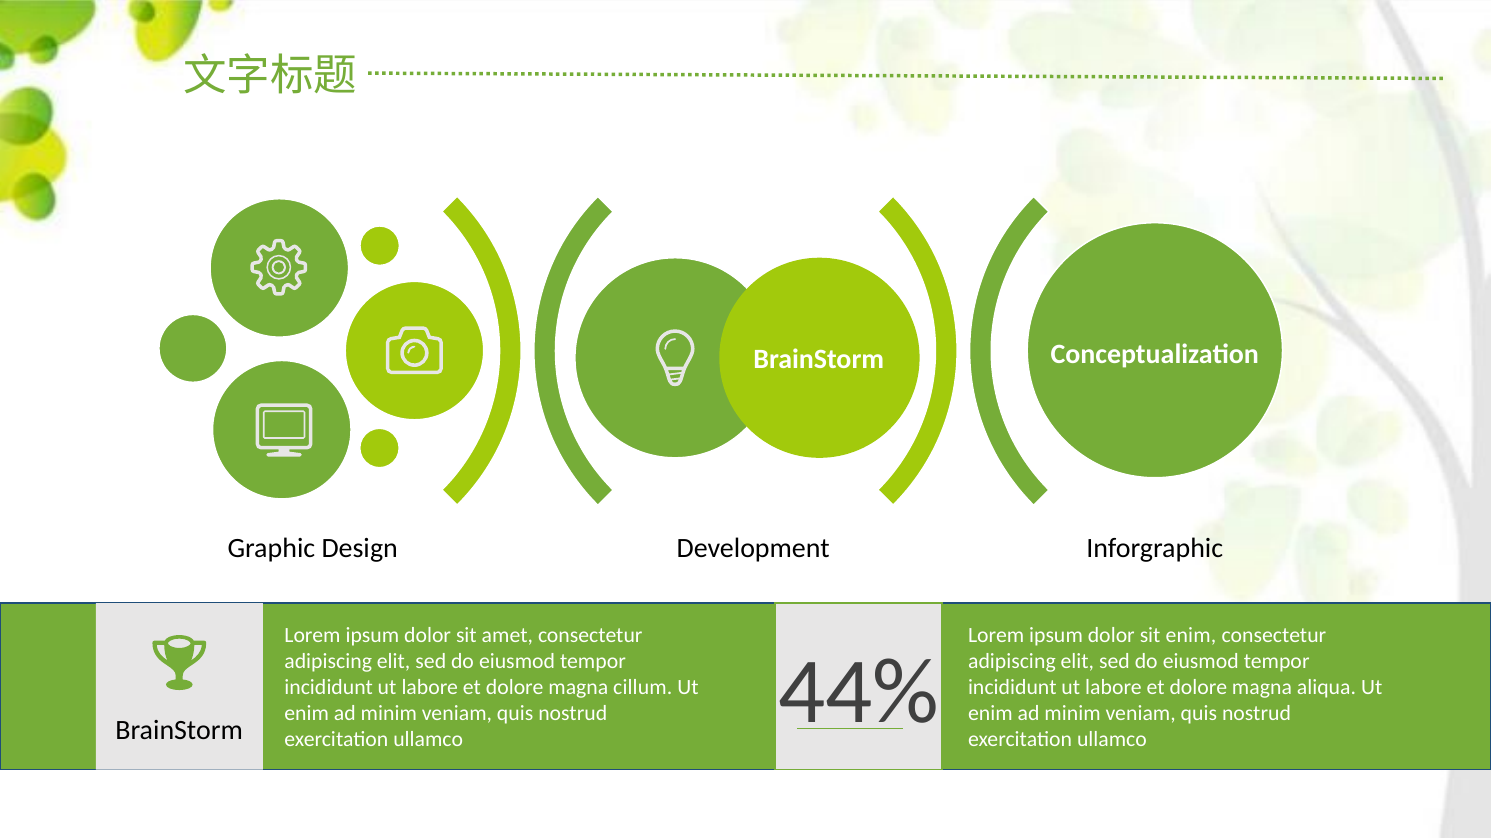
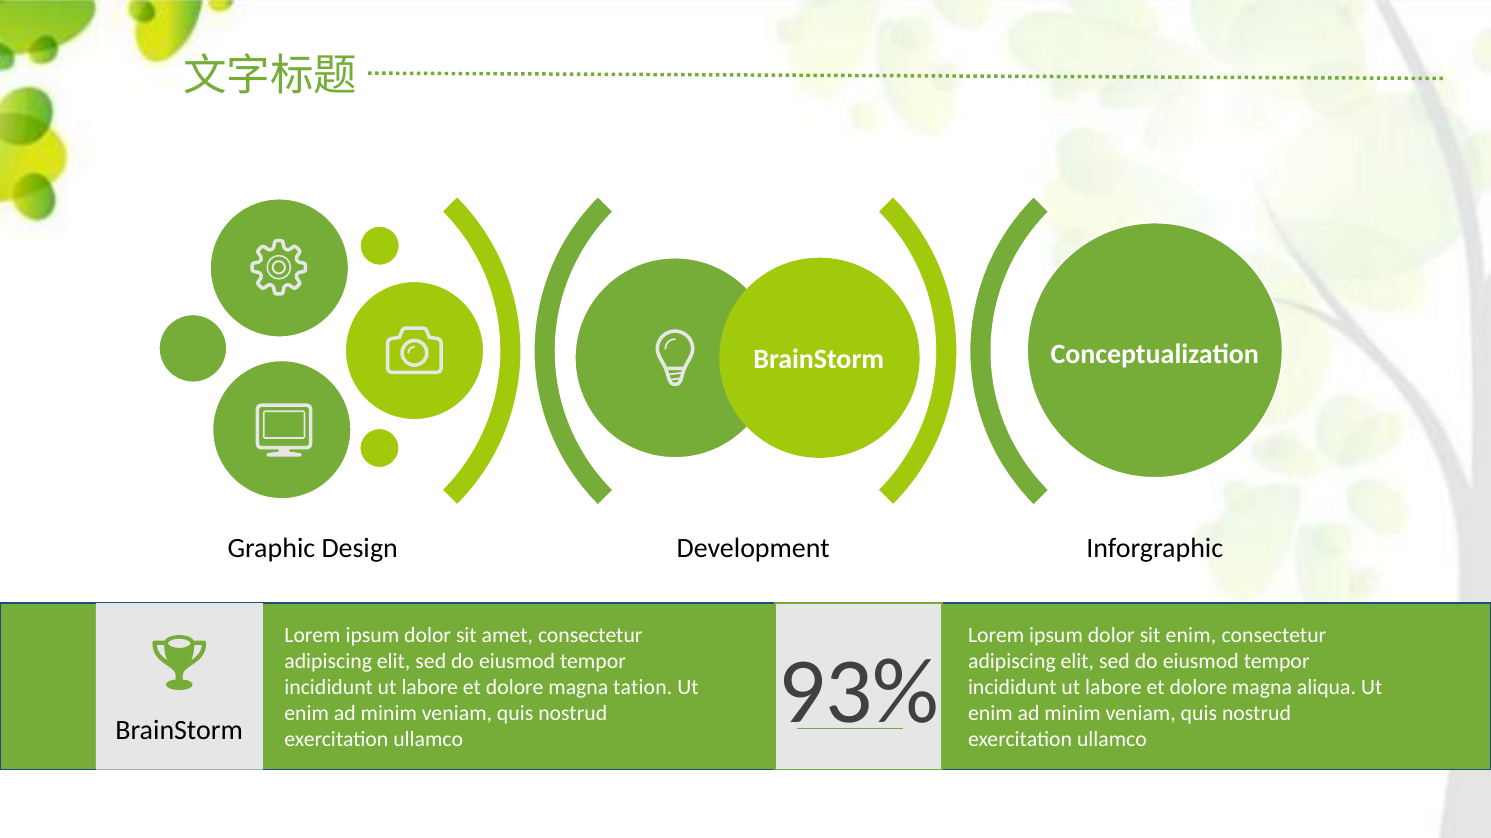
44%: 44% -> 93% (858, 693)
cillum: cillum -> tation (643, 688)
